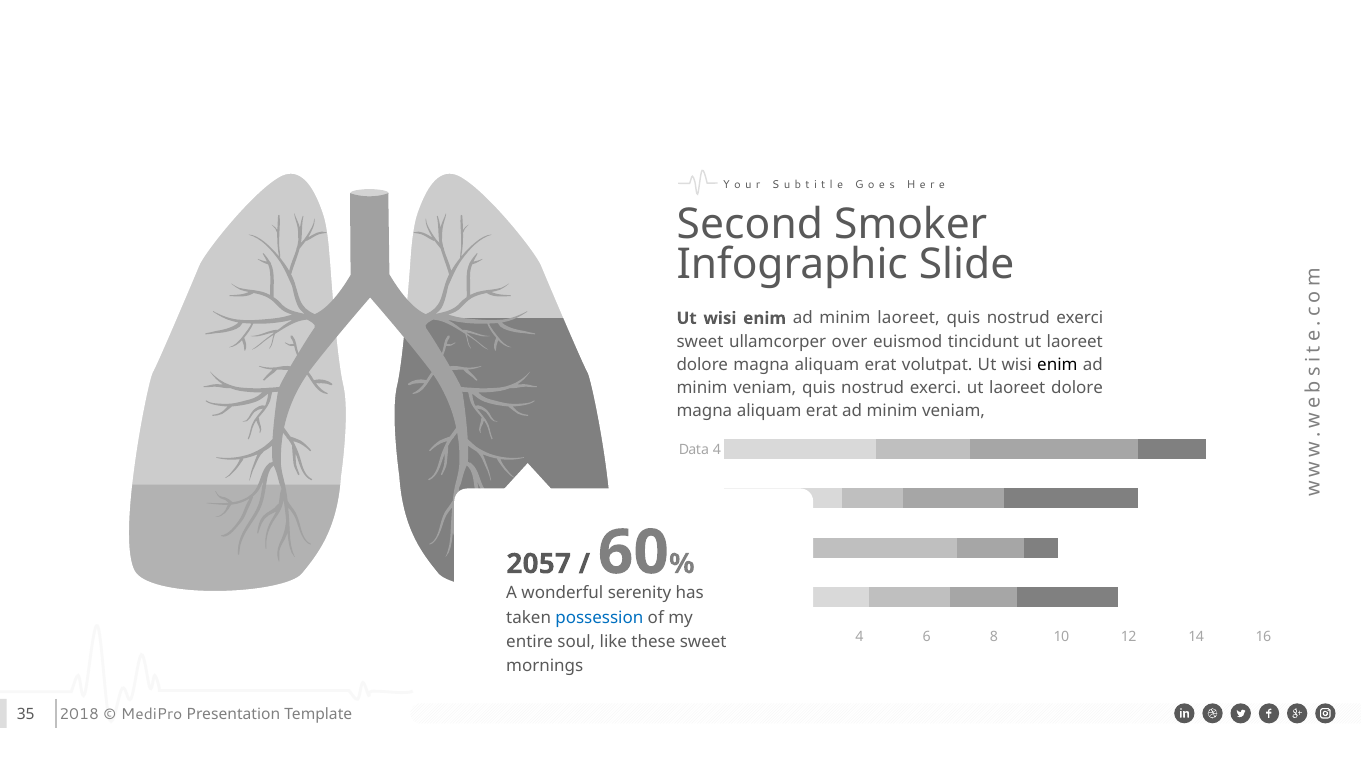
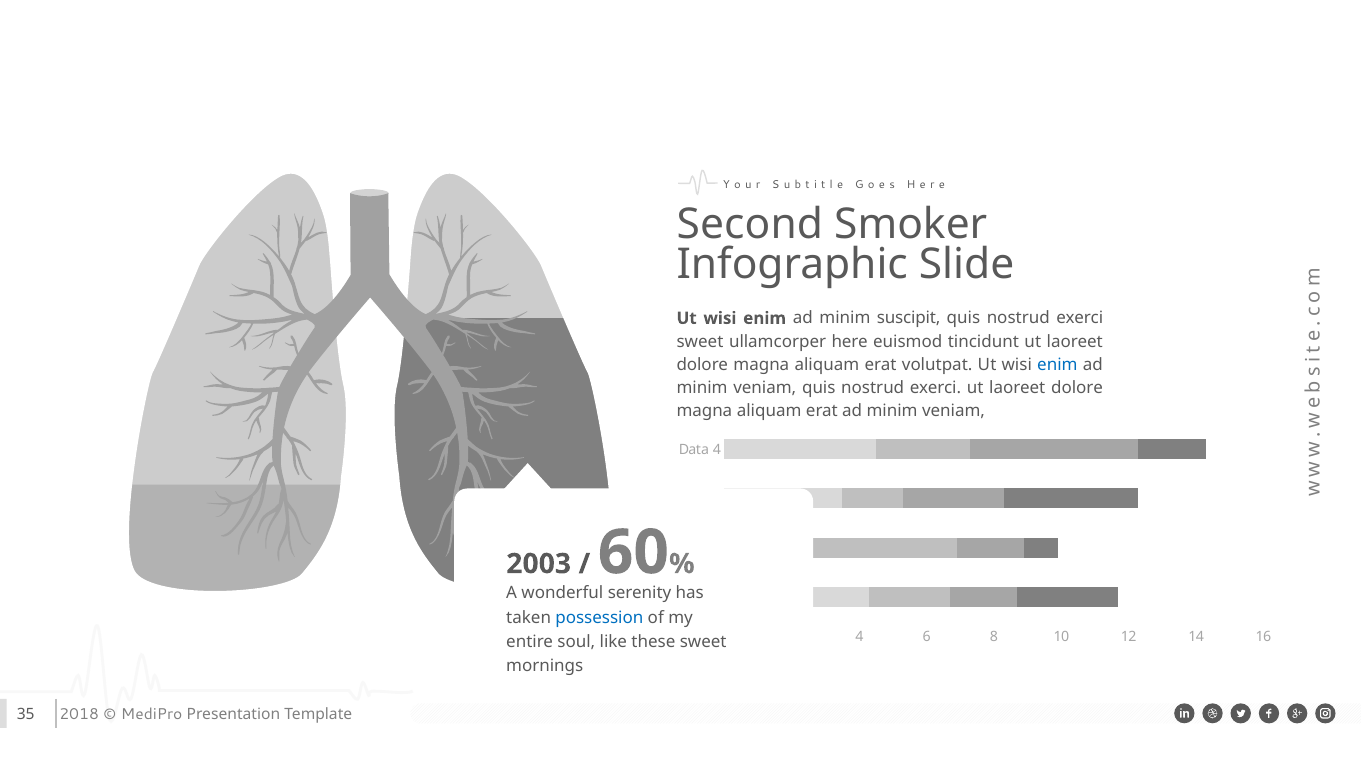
minim laoreet: laoreet -> suscipit (909, 318)
over: over -> here (850, 342)
enim colour: black -> blue (1057, 365)
2057: 2057 -> 2003 (539, 564)
